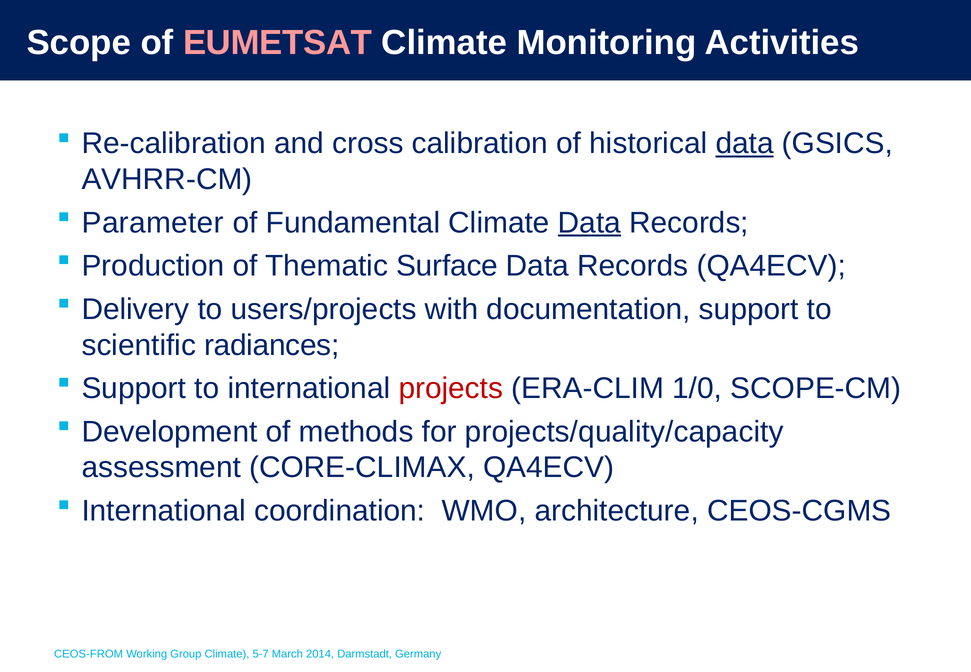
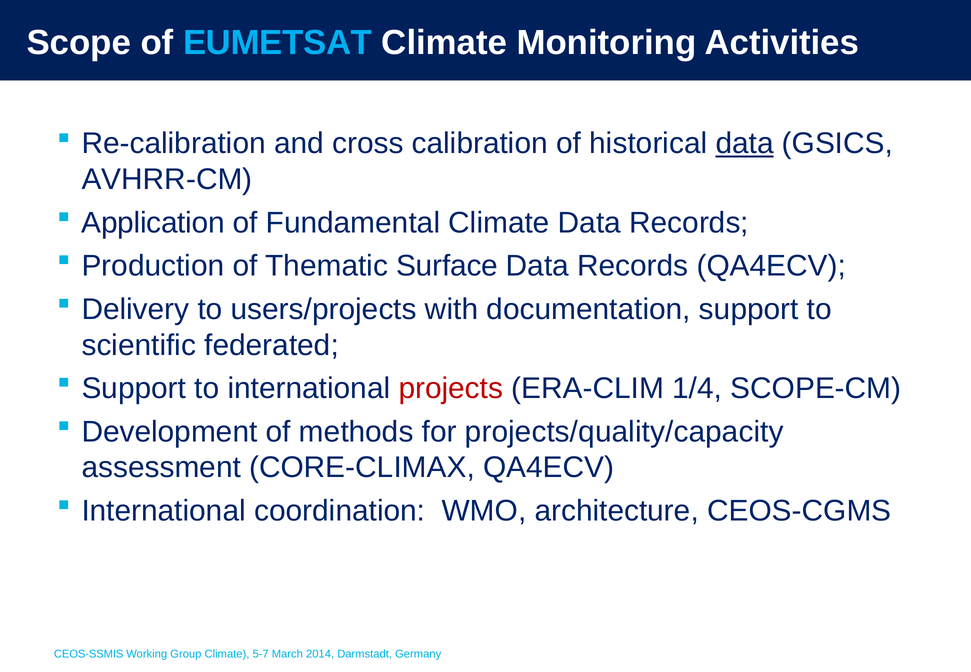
EUMETSAT colour: pink -> light blue (278, 43)
Parameter: Parameter -> Application (153, 223)
Data underline: present -> none (589, 223)
radiances: radiances -> federated (272, 345)
1/0: 1/0 -> 1/4 (697, 389)
CEOS-FROM: CEOS-FROM -> CEOS-SSMIS (89, 654)
